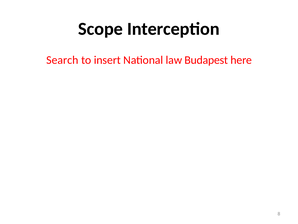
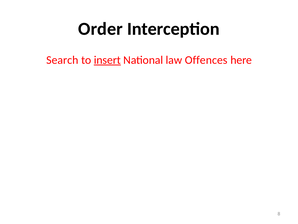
Scope: Scope -> Order (100, 29)
insert underline: none -> present (107, 60)
Budapest: Budapest -> Offences (206, 60)
